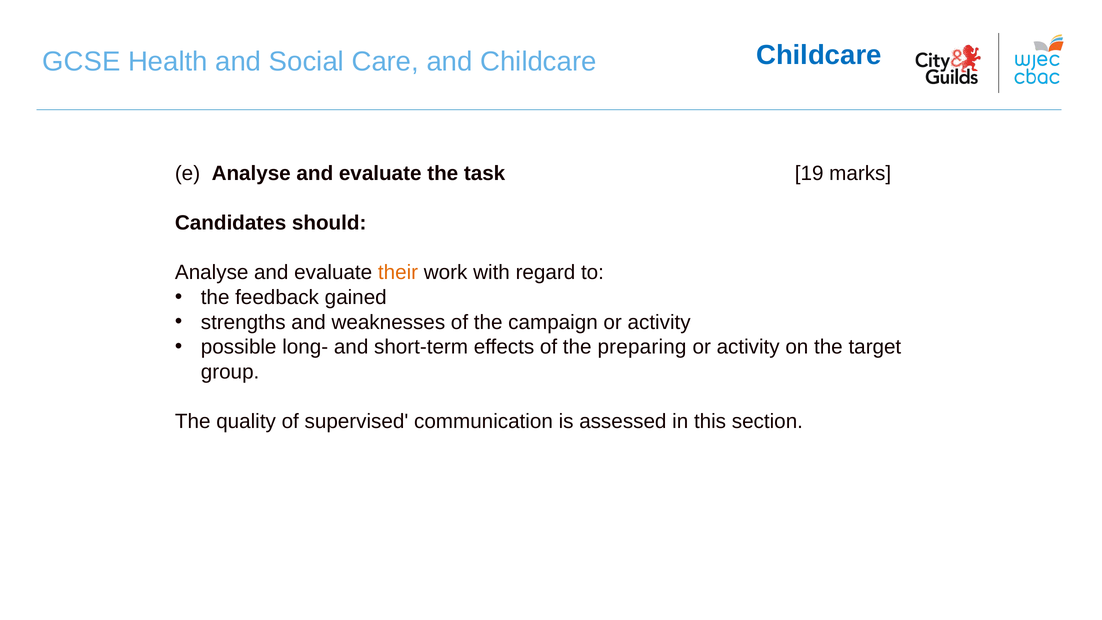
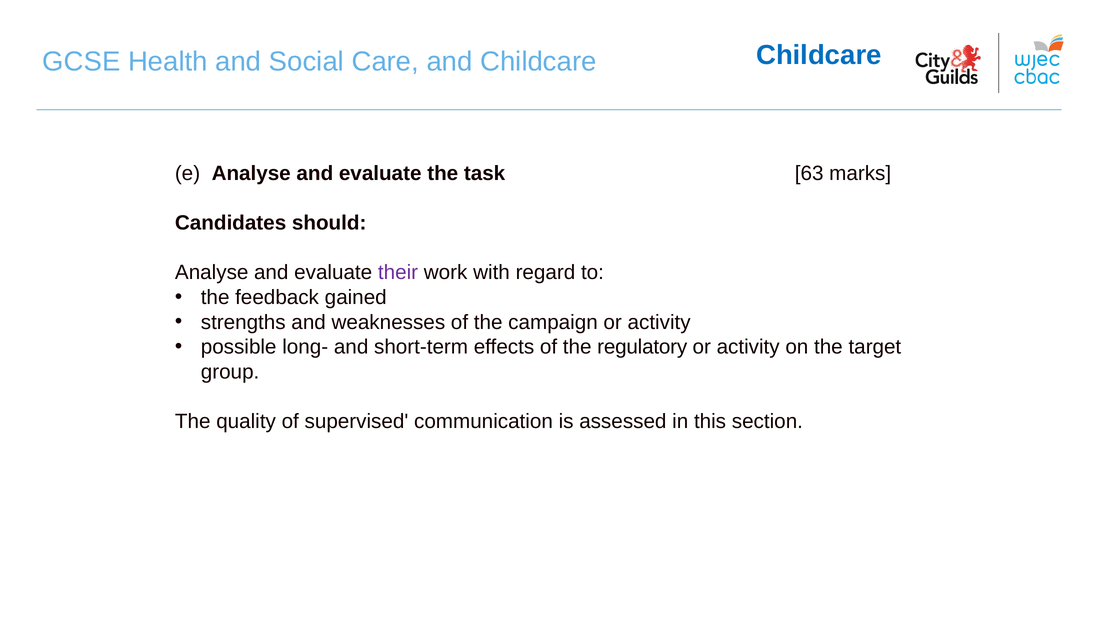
19: 19 -> 63 (809, 173)
their colour: orange -> purple (398, 273)
preparing: preparing -> regulatory (642, 347)
